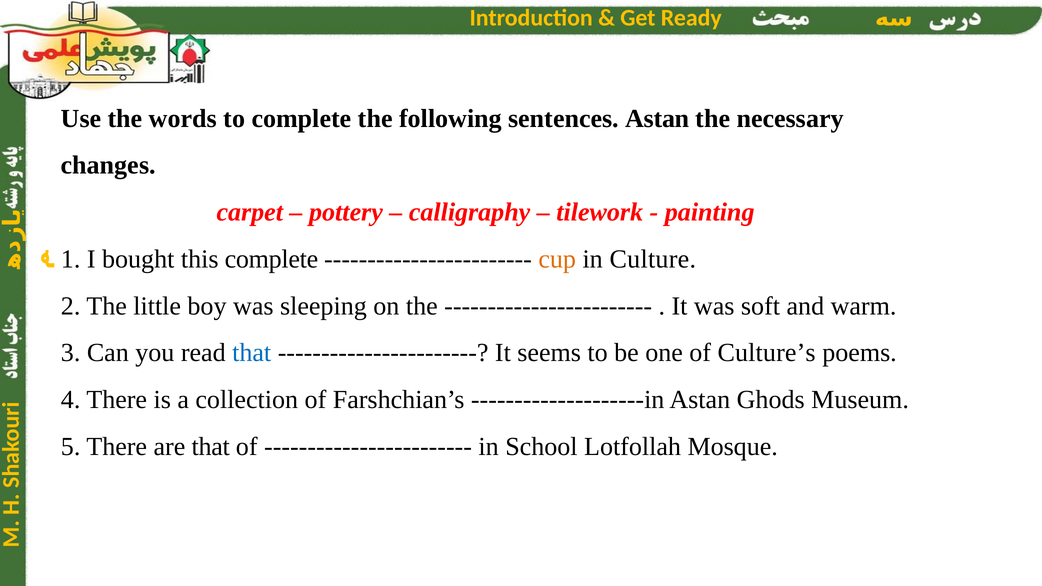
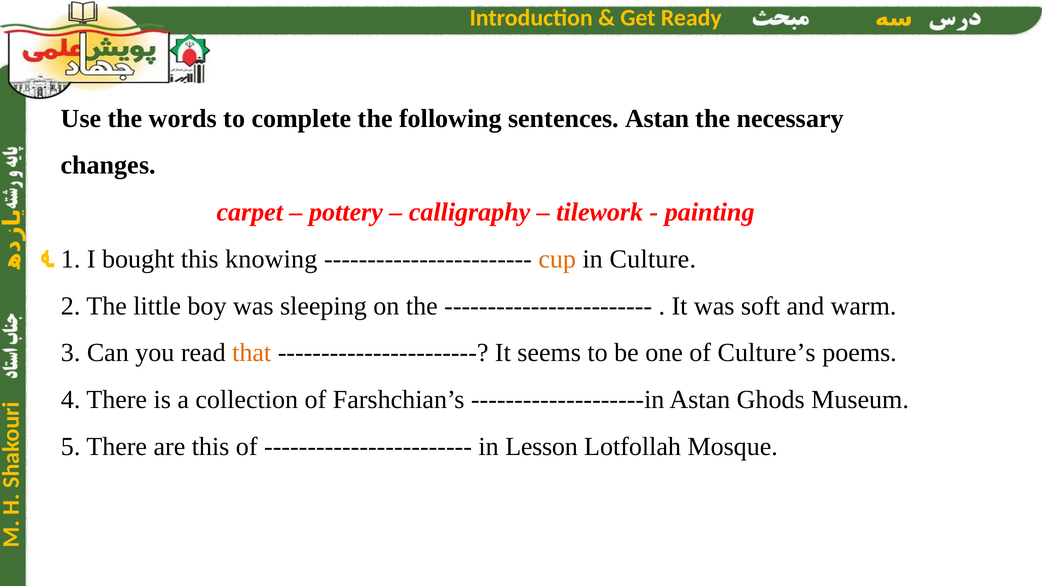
this complete: complete -> knowing (271, 259)
that colour: blue -> orange (252, 353)
are that: that -> this (211, 447)
School: School -> Lesson (542, 447)
